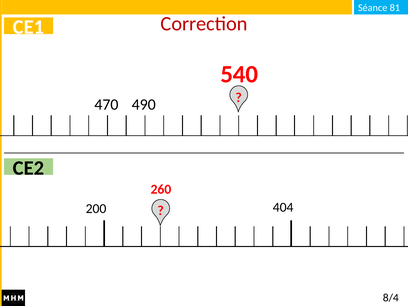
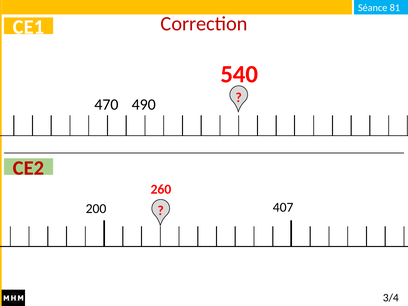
CE2 colour: black -> red (29, 168)
404: 404 -> 407 (283, 207)
8/4: 8/4 -> 3/4 (391, 298)
